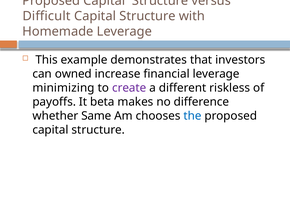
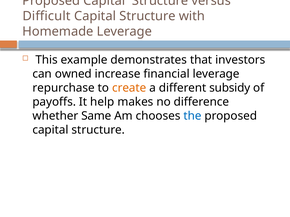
minimizing: minimizing -> repurchase (64, 88)
create colour: purple -> orange (129, 88)
riskless: riskless -> subsidy (230, 88)
beta: beta -> help (102, 102)
